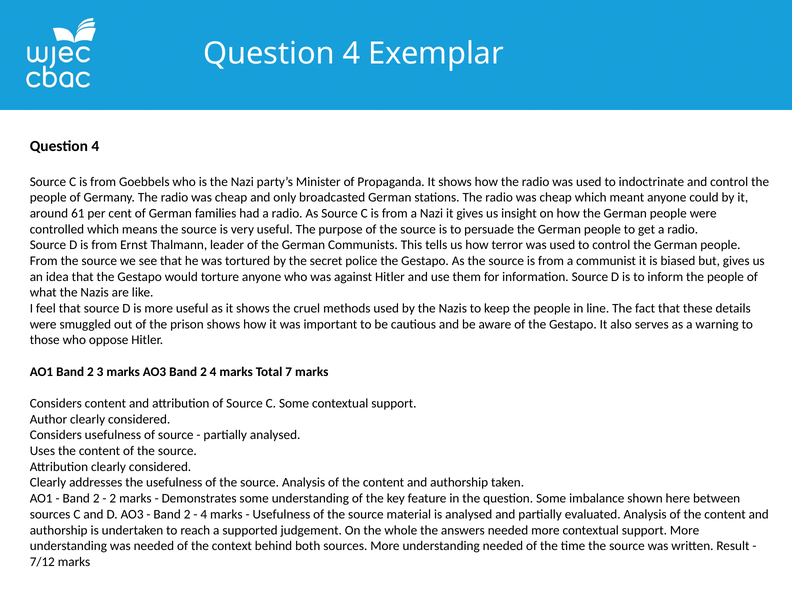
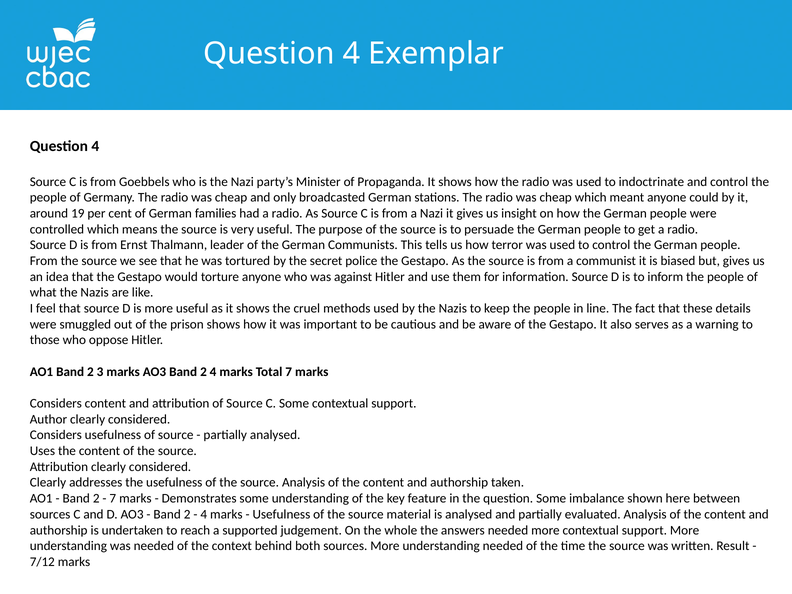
61: 61 -> 19 (78, 213)
2: 2 -> 7 (113, 498)
